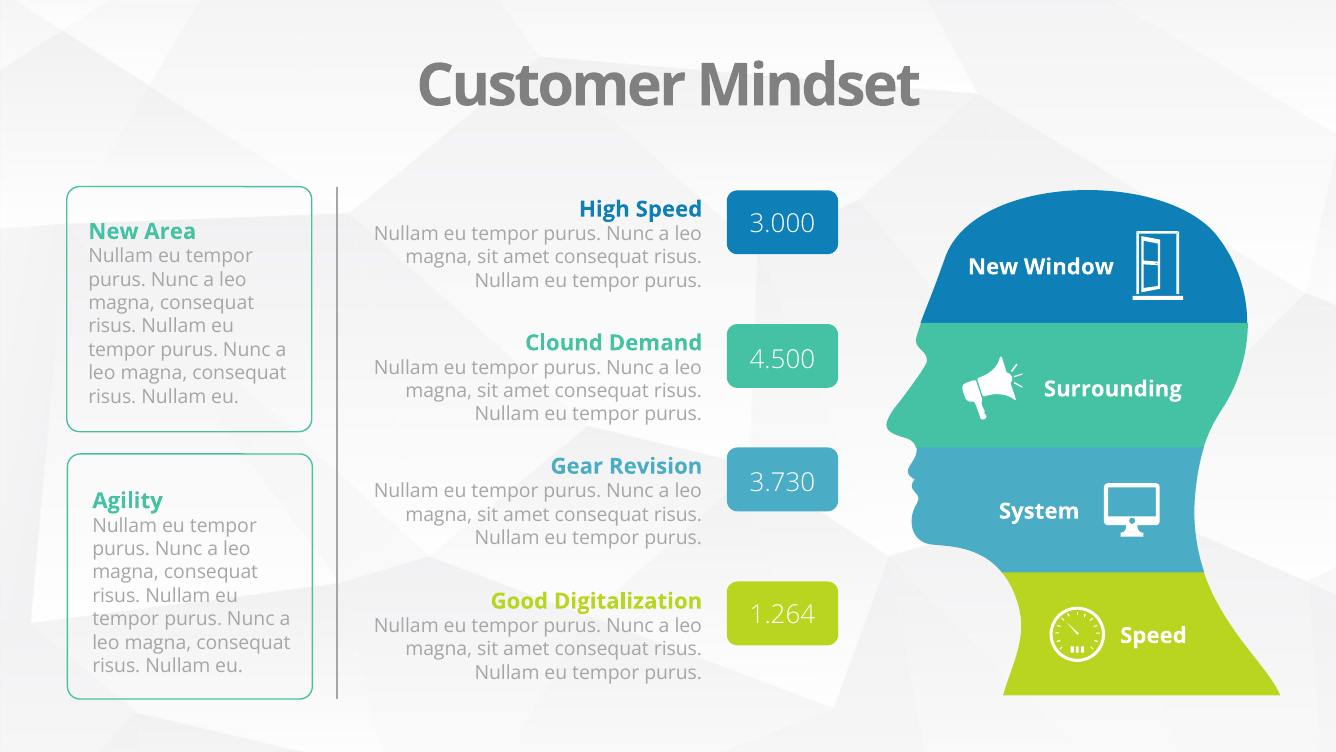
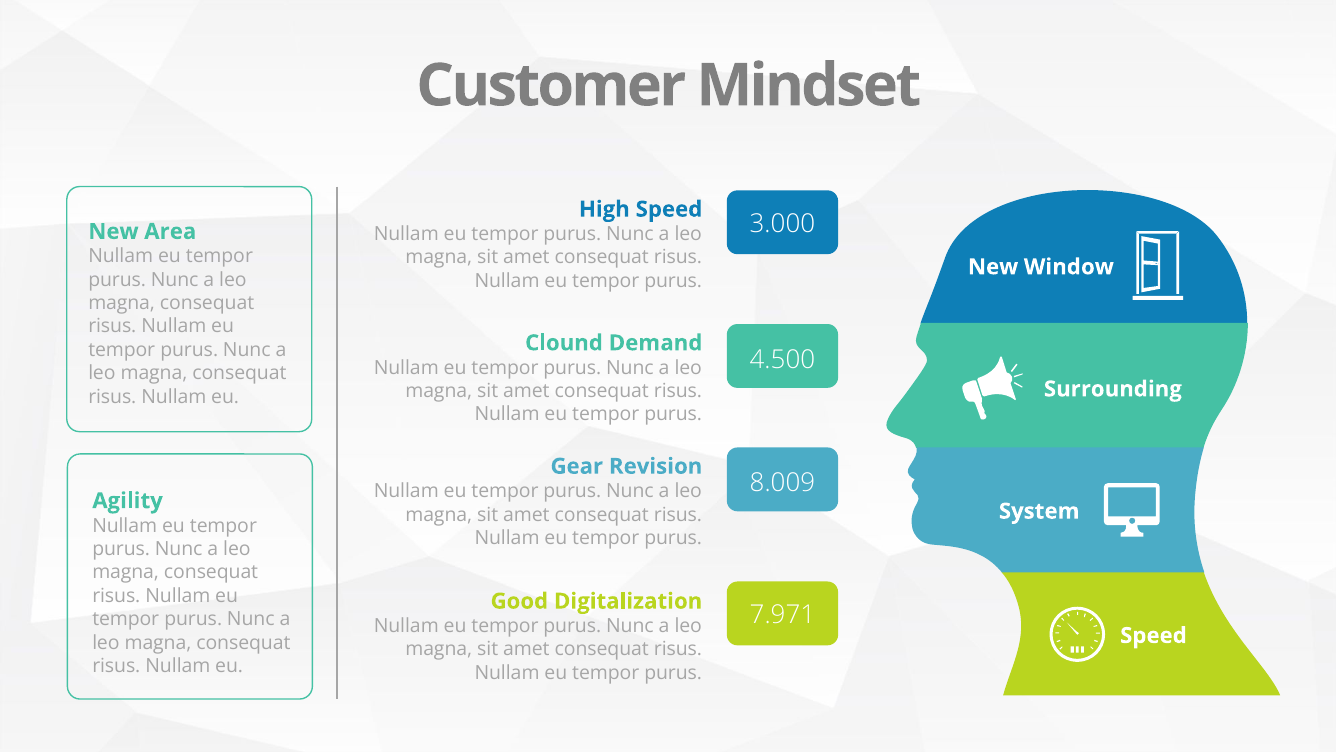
3.730: 3.730 -> 8.009 (782, 483)
1.264: 1.264 -> 7.971 (782, 615)
